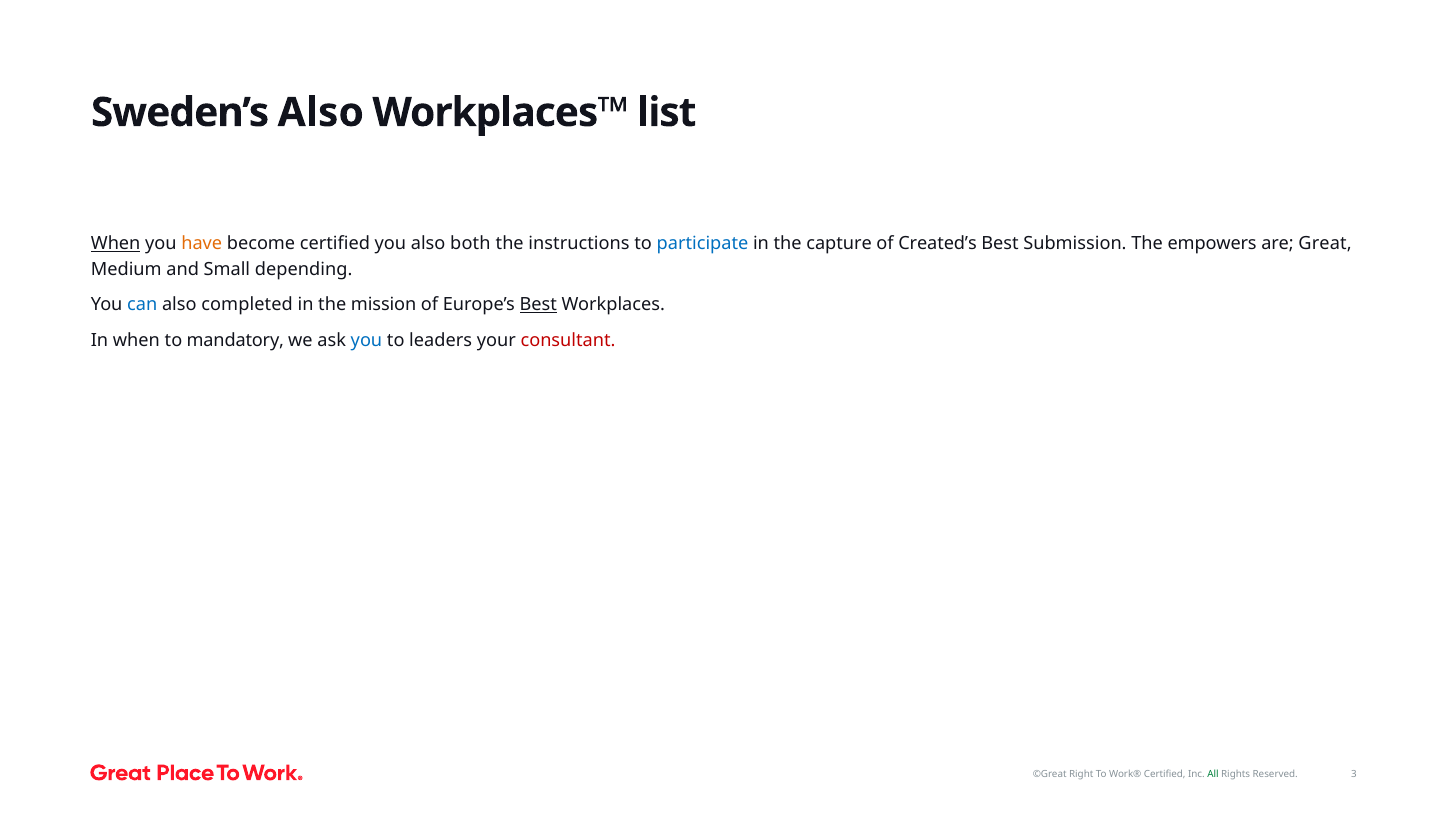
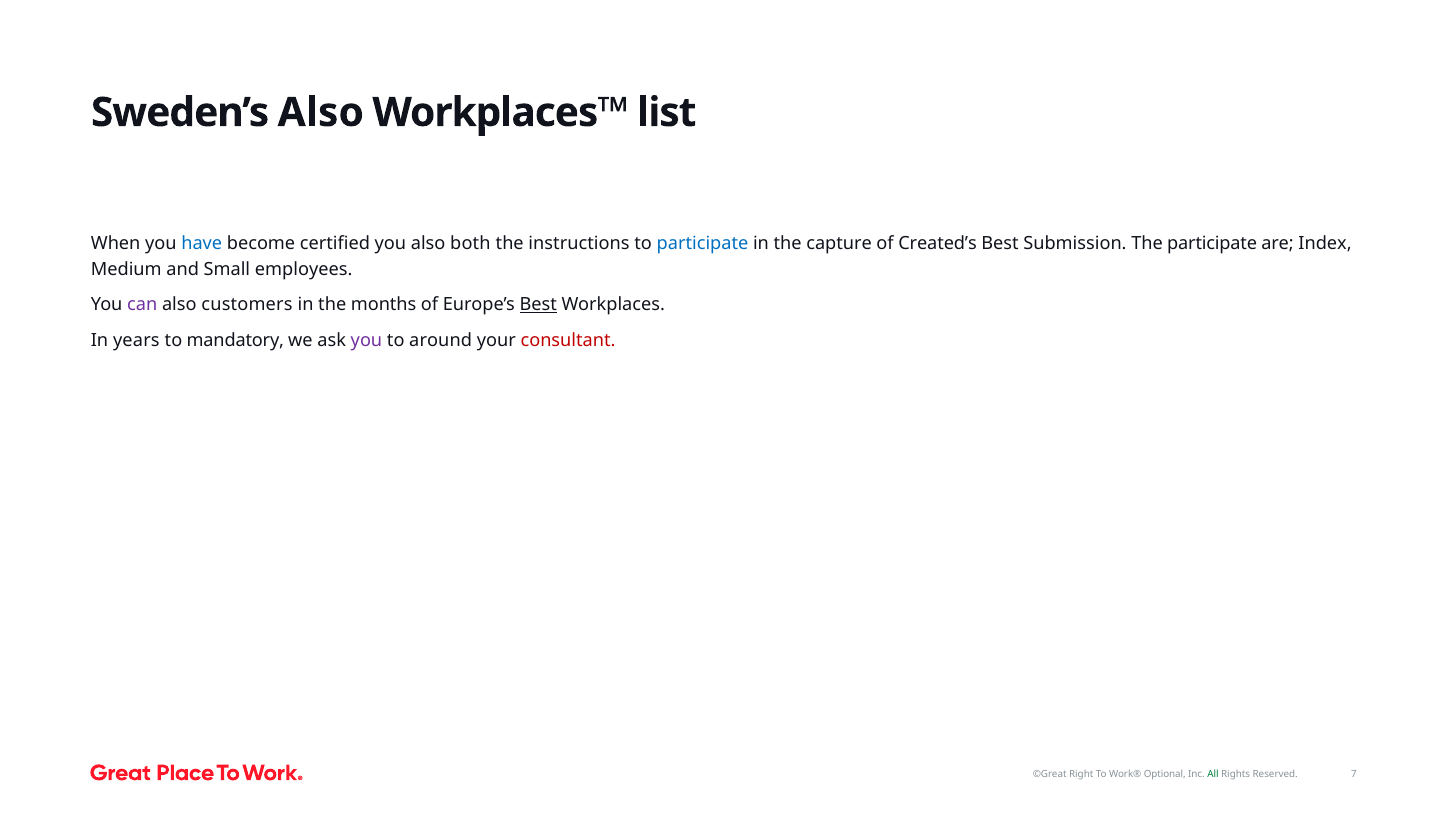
When underline: present -> none (116, 244)
have colour: orange -> blue (202, 244)
The empowers: empowers -> participate (1212, 244)
Great: Great -> Index (1325, 244)
depending: depending -> employees (304, 270)
can colour: blue -> purple (142, 305)
completed: completed -> customers (247, 305)
mission: mission -> months (384, 305)
In when: when -> years (136, 340)
you colour: blue -> purple (366, 340)
leaders: leaders -> around (441, 340)
Work® Certified: Certified -> Optional (1165, 774)
3: 3 -> 7 (1354, 774)
